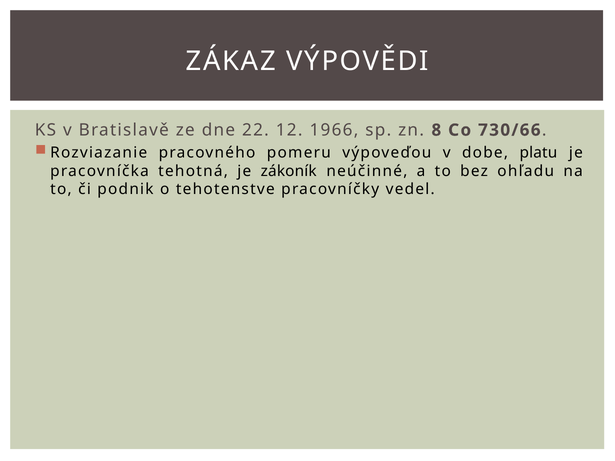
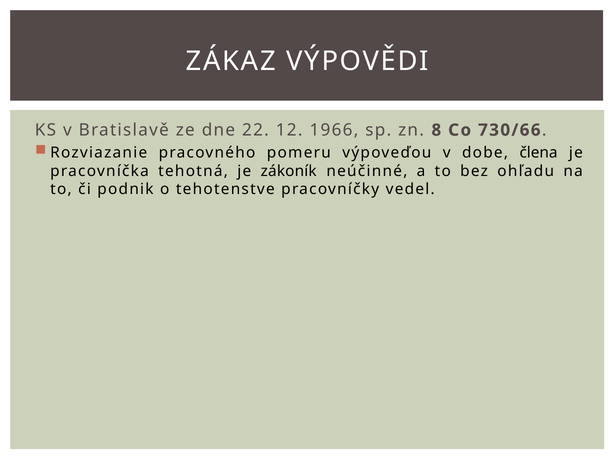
platu: platu -> člena (539, 153)
